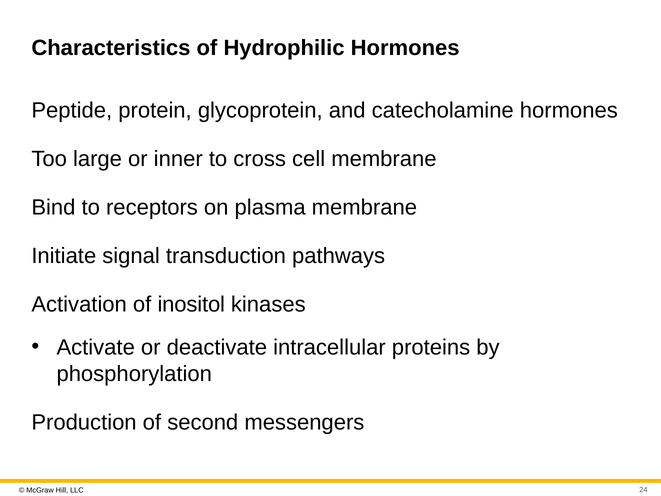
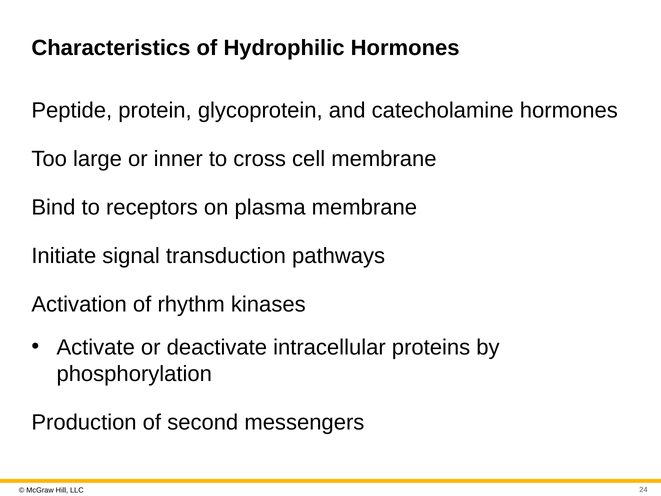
inositol: inositol -> rhythm (191, 304)
